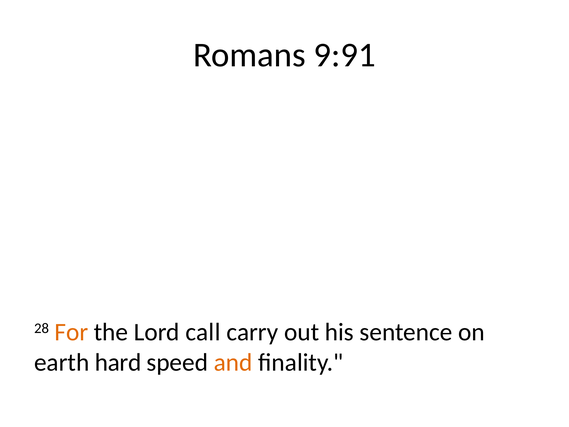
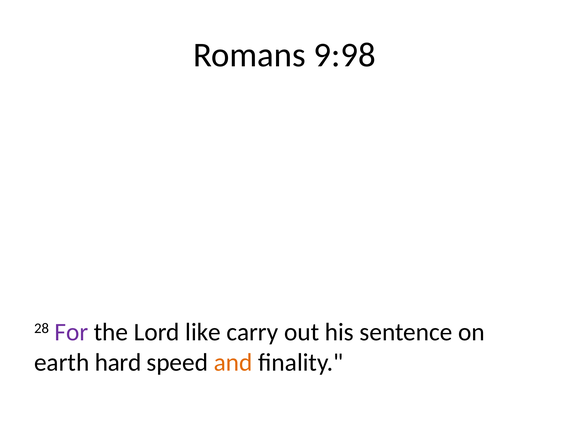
9:91: 9:91 -> 9:98 (345, 55)
For colour: orange -> purple (71, 332)
call: call -> like (203, 332)
